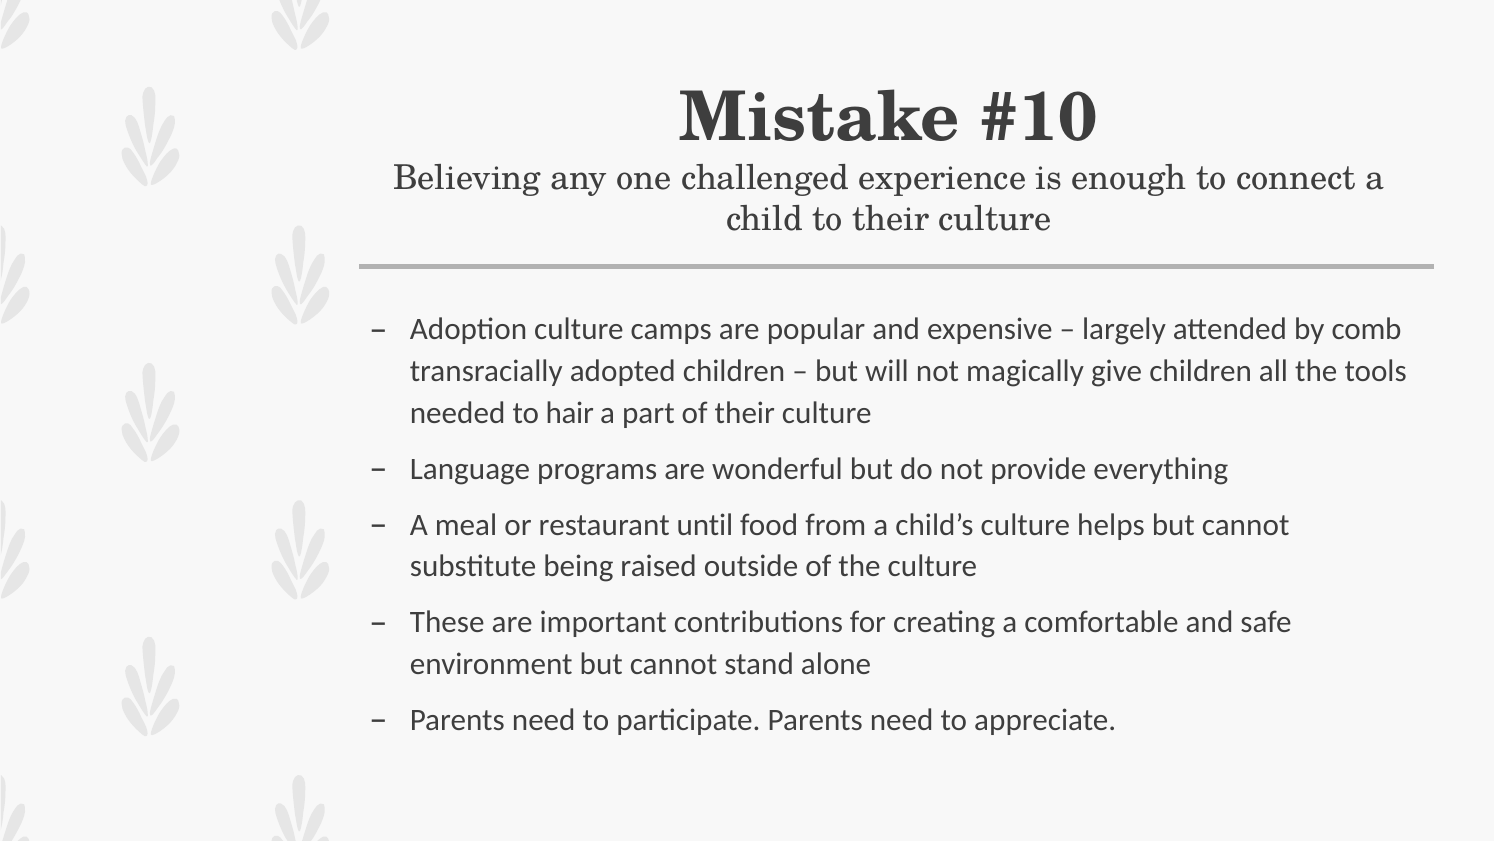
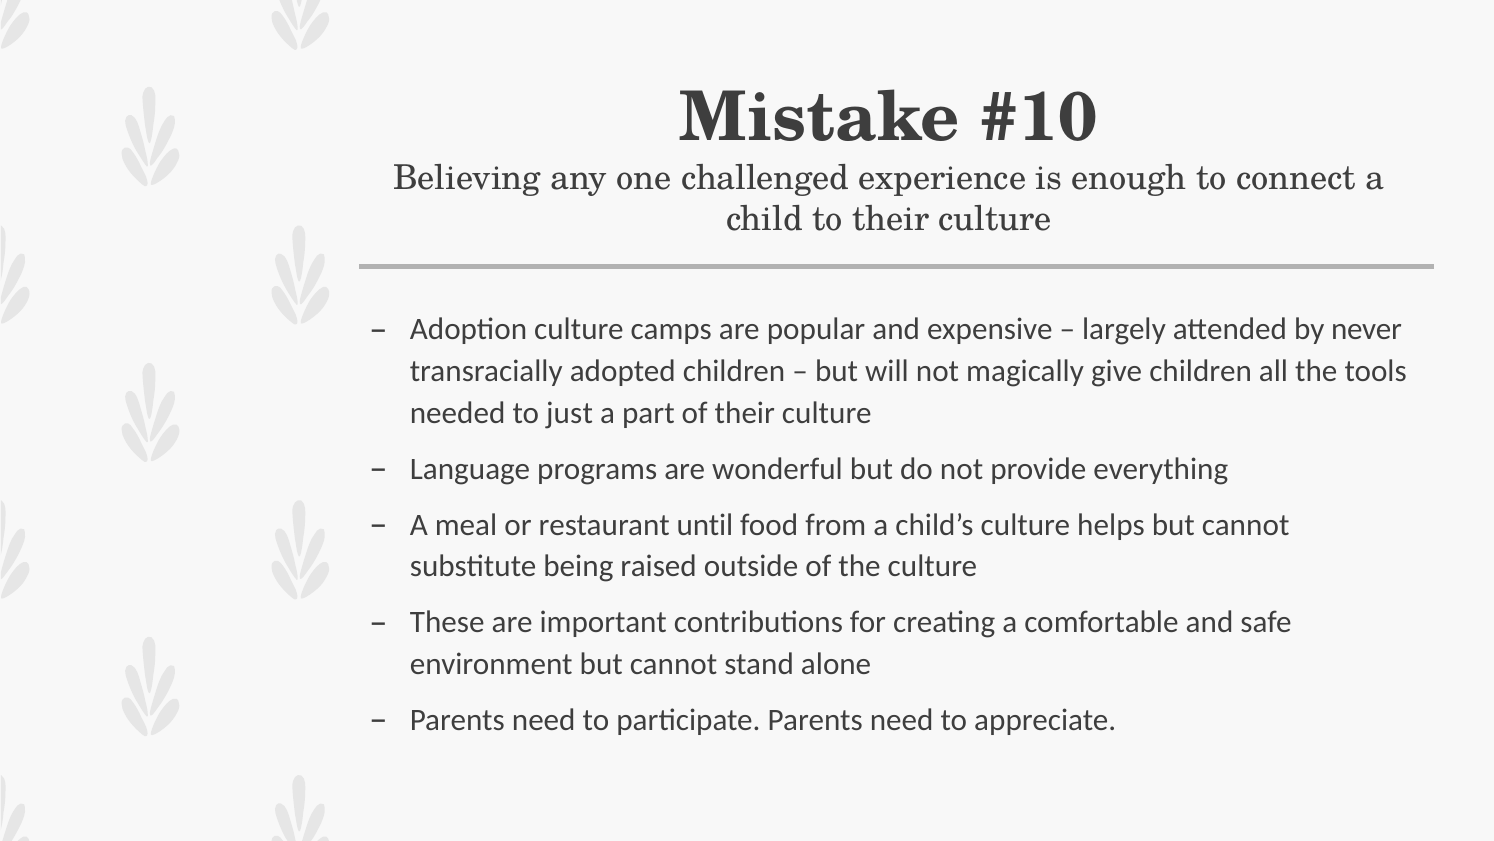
comb: comb -> never (1367, 329)
hair: hair -> just (570, 412)
